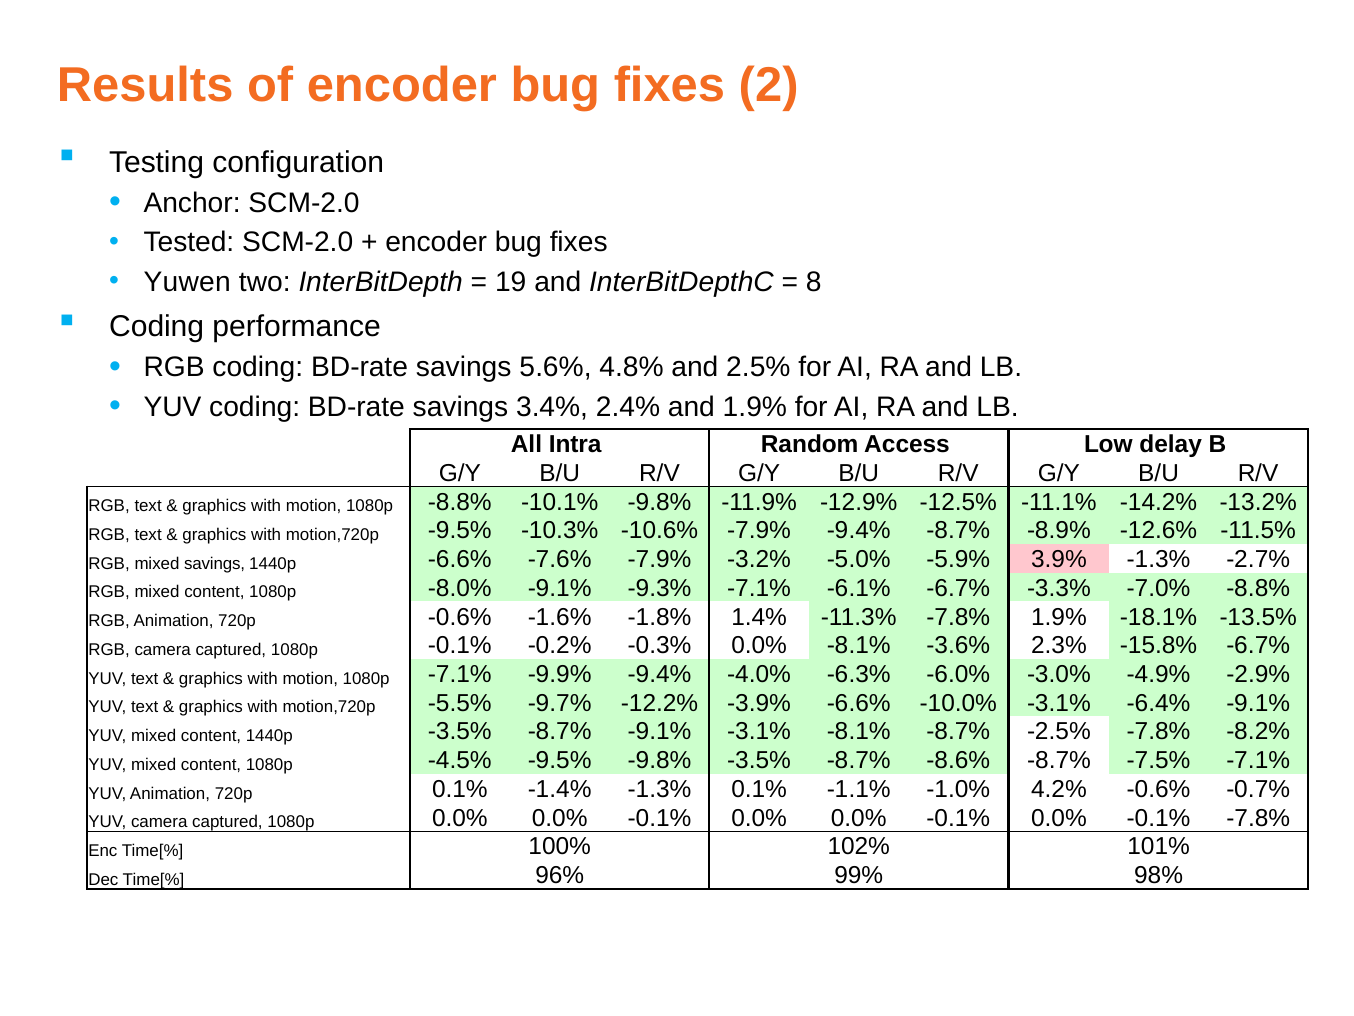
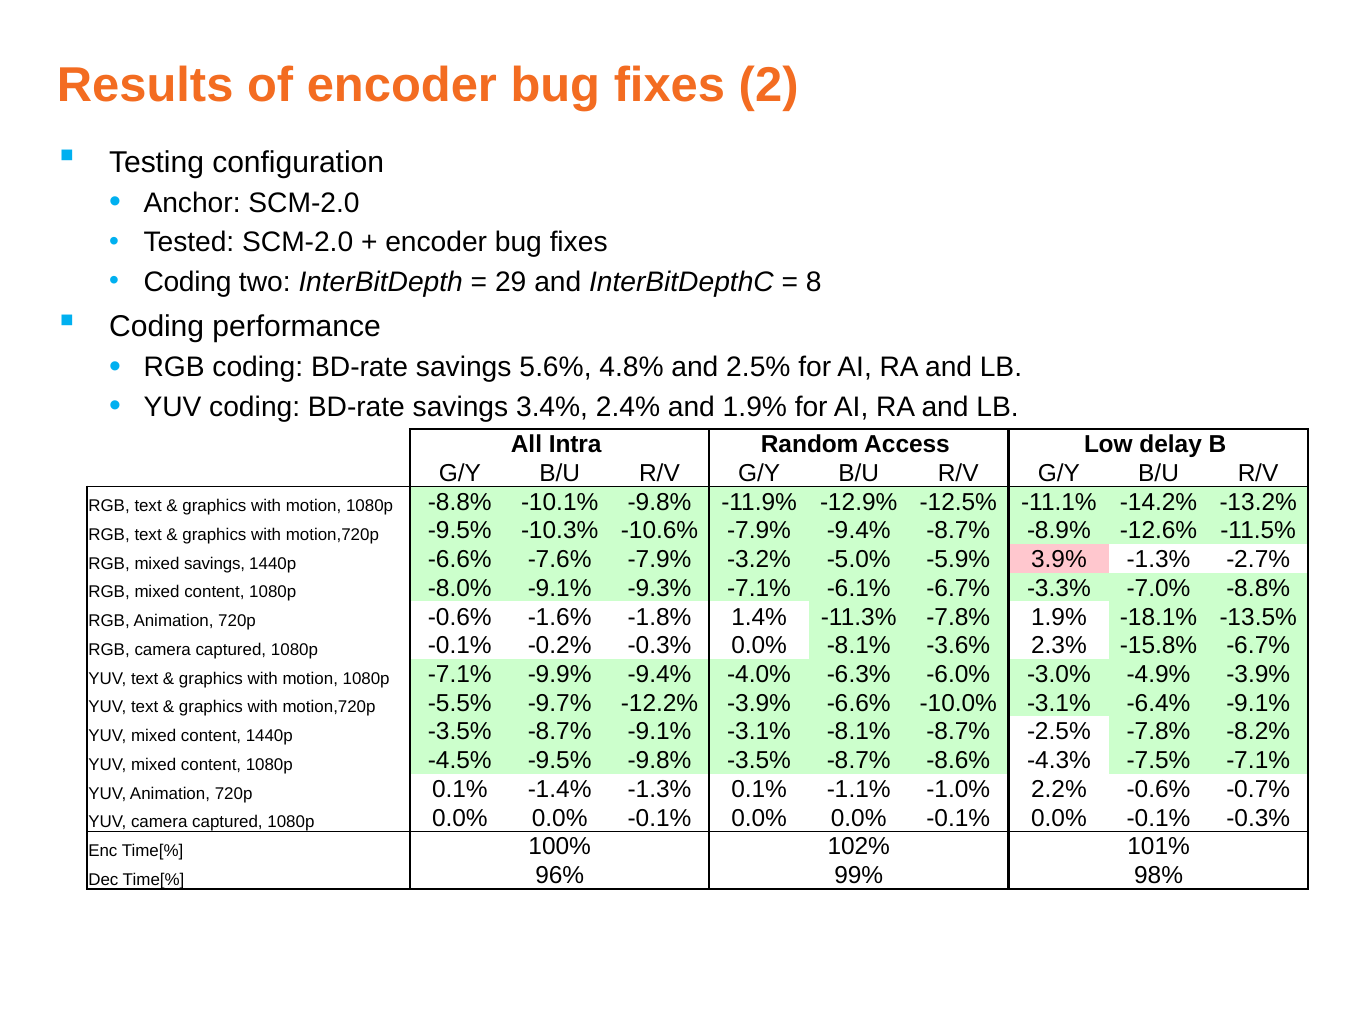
Yuwen: Yuwen -> Coding (187, 282)
19: 19 -> 29 (511, 282)
-4.9% -2.9%: -2.9% -> -3.9% (1258, 674)
-8.7%: -8.7% -> -4.3% (1059, 760)
4.2%: 4.2% -> 2.2% (1059, 789)
-0.1% -7.8%: -7.8% -> -0.3% (1258, 818)
